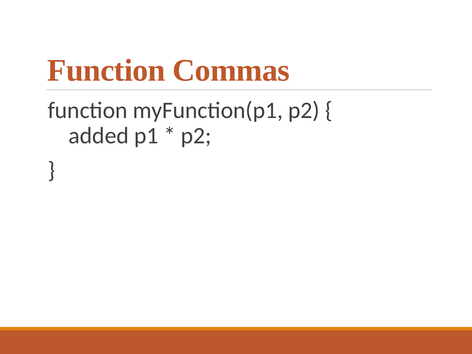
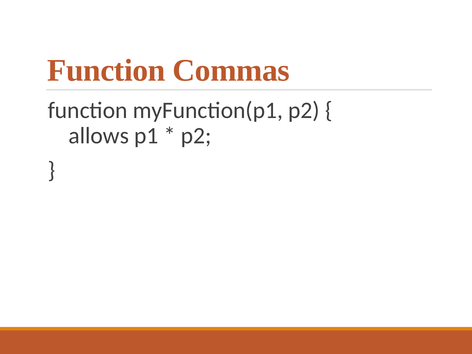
added: added -> allows (99, 136)
